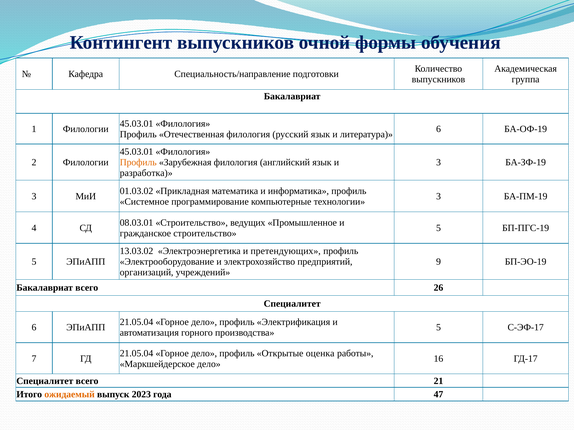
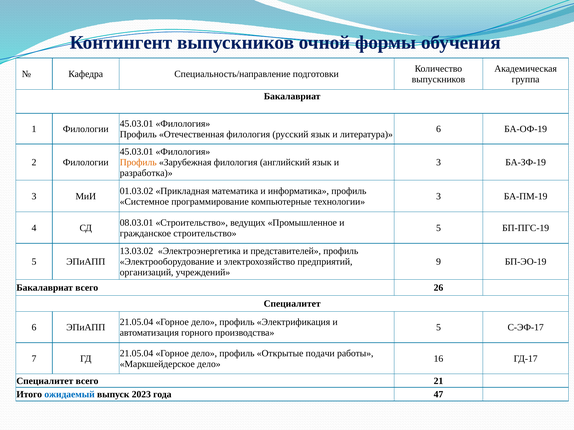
претендующих: претендующих -> представителей (286, 251)
оценка: оценка -> подачи (320, 354)
ожидаемый colour: orange -> blue (70, 395)
